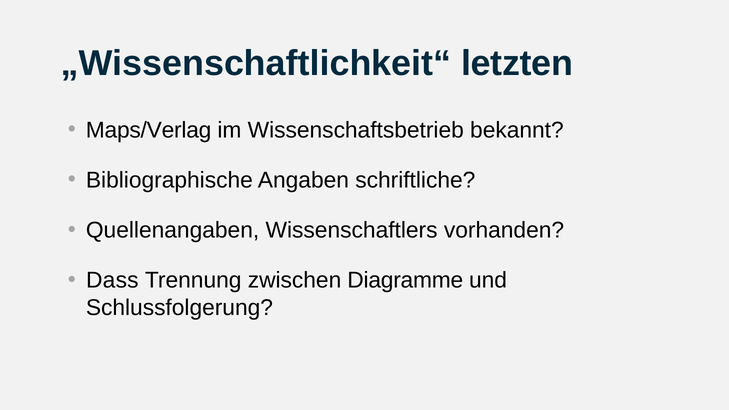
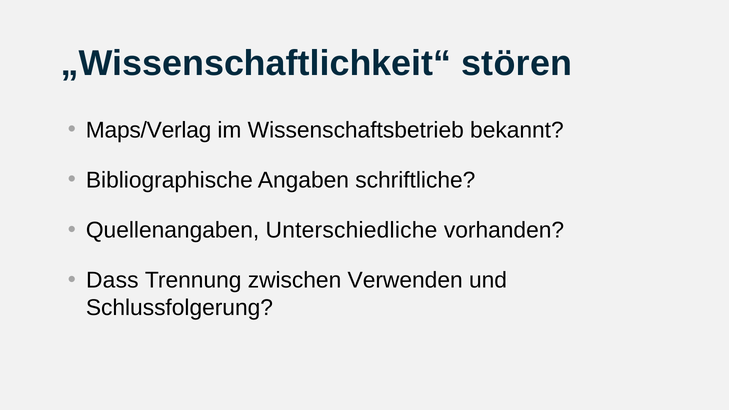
letzten: letzten -> stören (517, 64)
Wissenschaftlers: Wissenschaftlers -> Unterschiedliche (351, 230)
Diagramme: Diagramme -> Verwenden (405, 280)
